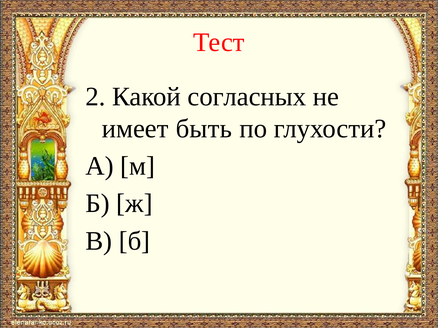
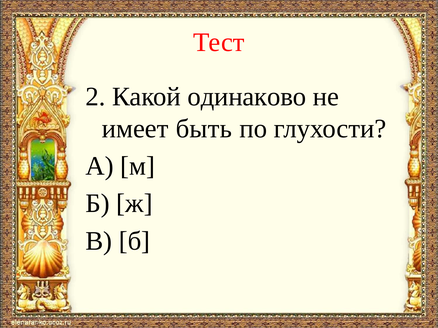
согласных: согласных -> одинаково (247, 97)
